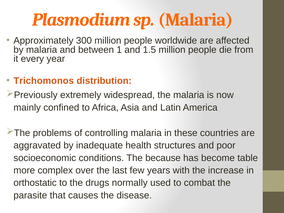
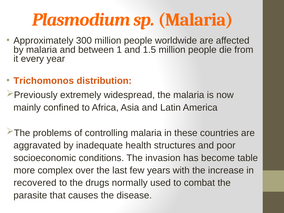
because: because -> invasion (163, 158)
orthostatic: orthostatic -> recovered (35, 183)
